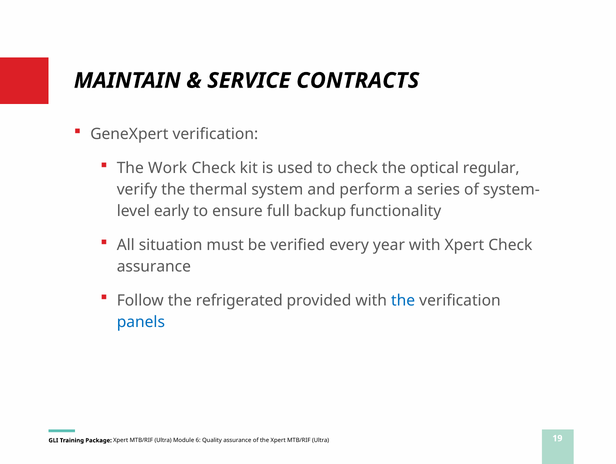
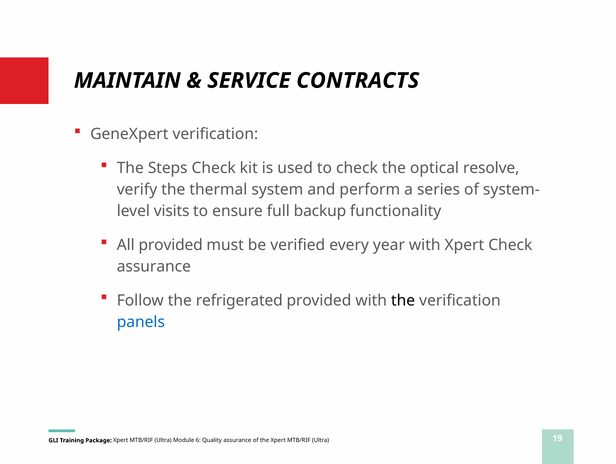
Work: Work -> Steps (168, 168)
regular: regular -> resolve (491, 168)
early: early -> visits (172, 211)
All situation: situation -> provided (171, 245)
the colour: blue -> black (403, 300)
